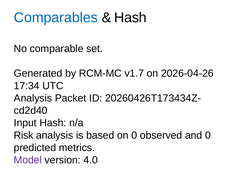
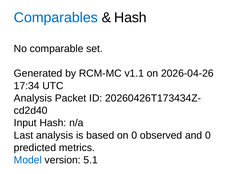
v1.7: v1.7 -> v1.1 (134, 73)
Risk: Risk -> Last (24, 135)
Model colour: purple -> blue (28, 159)
4.0: 4.0 -> 5.1 (91, 159)
